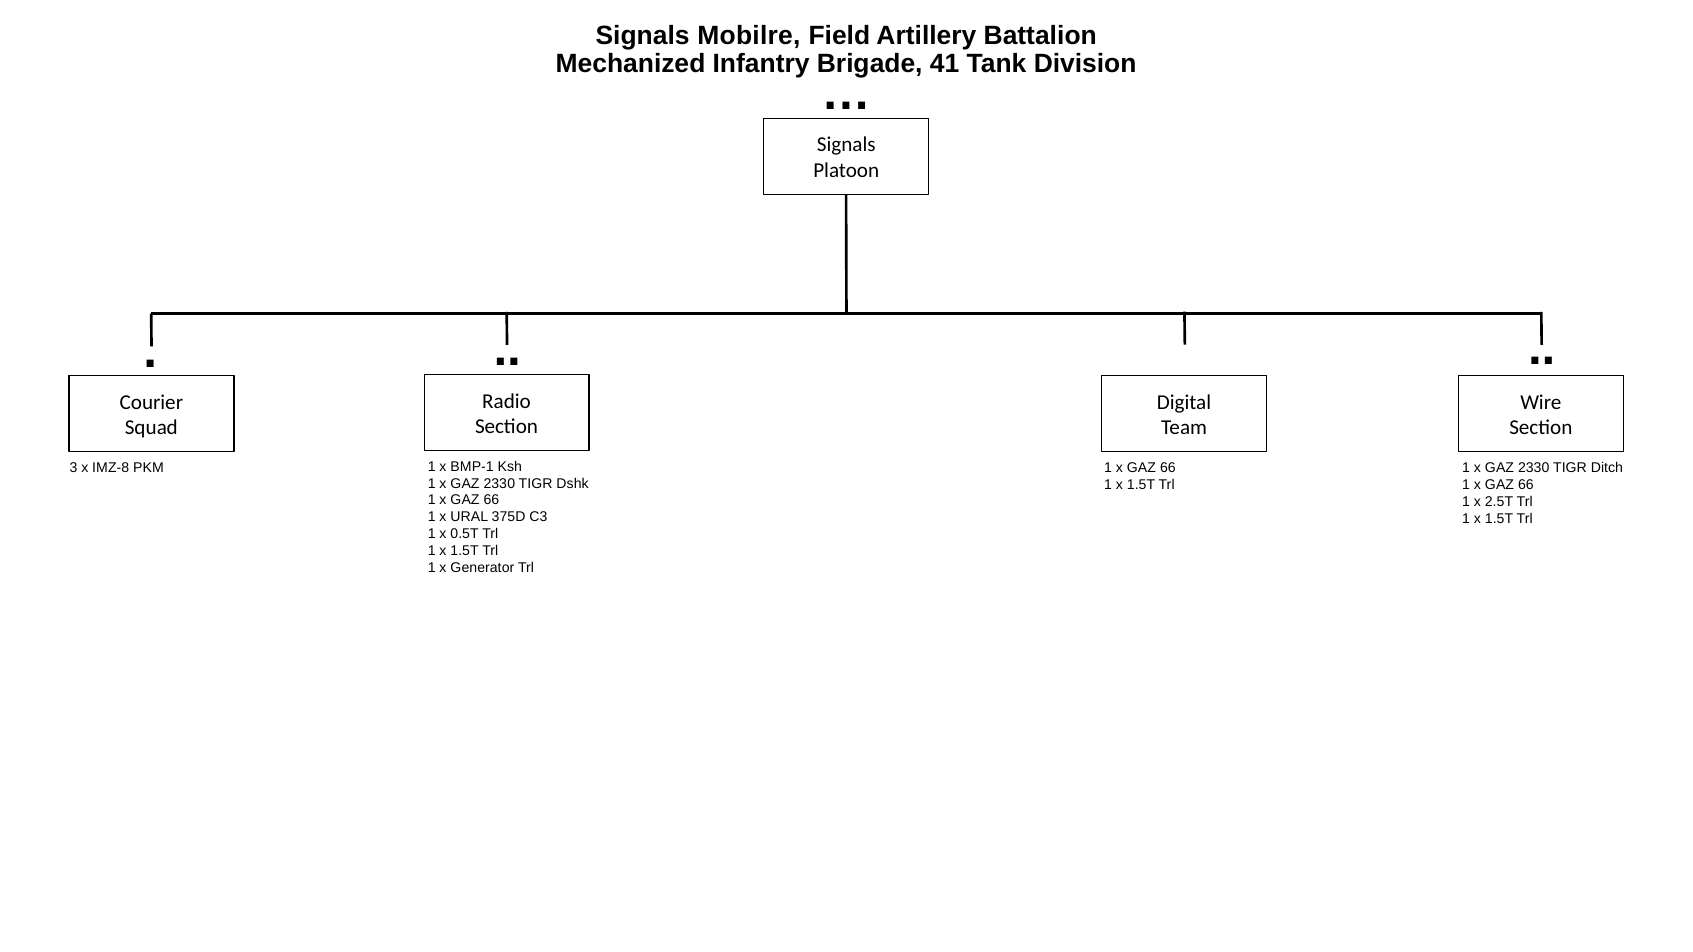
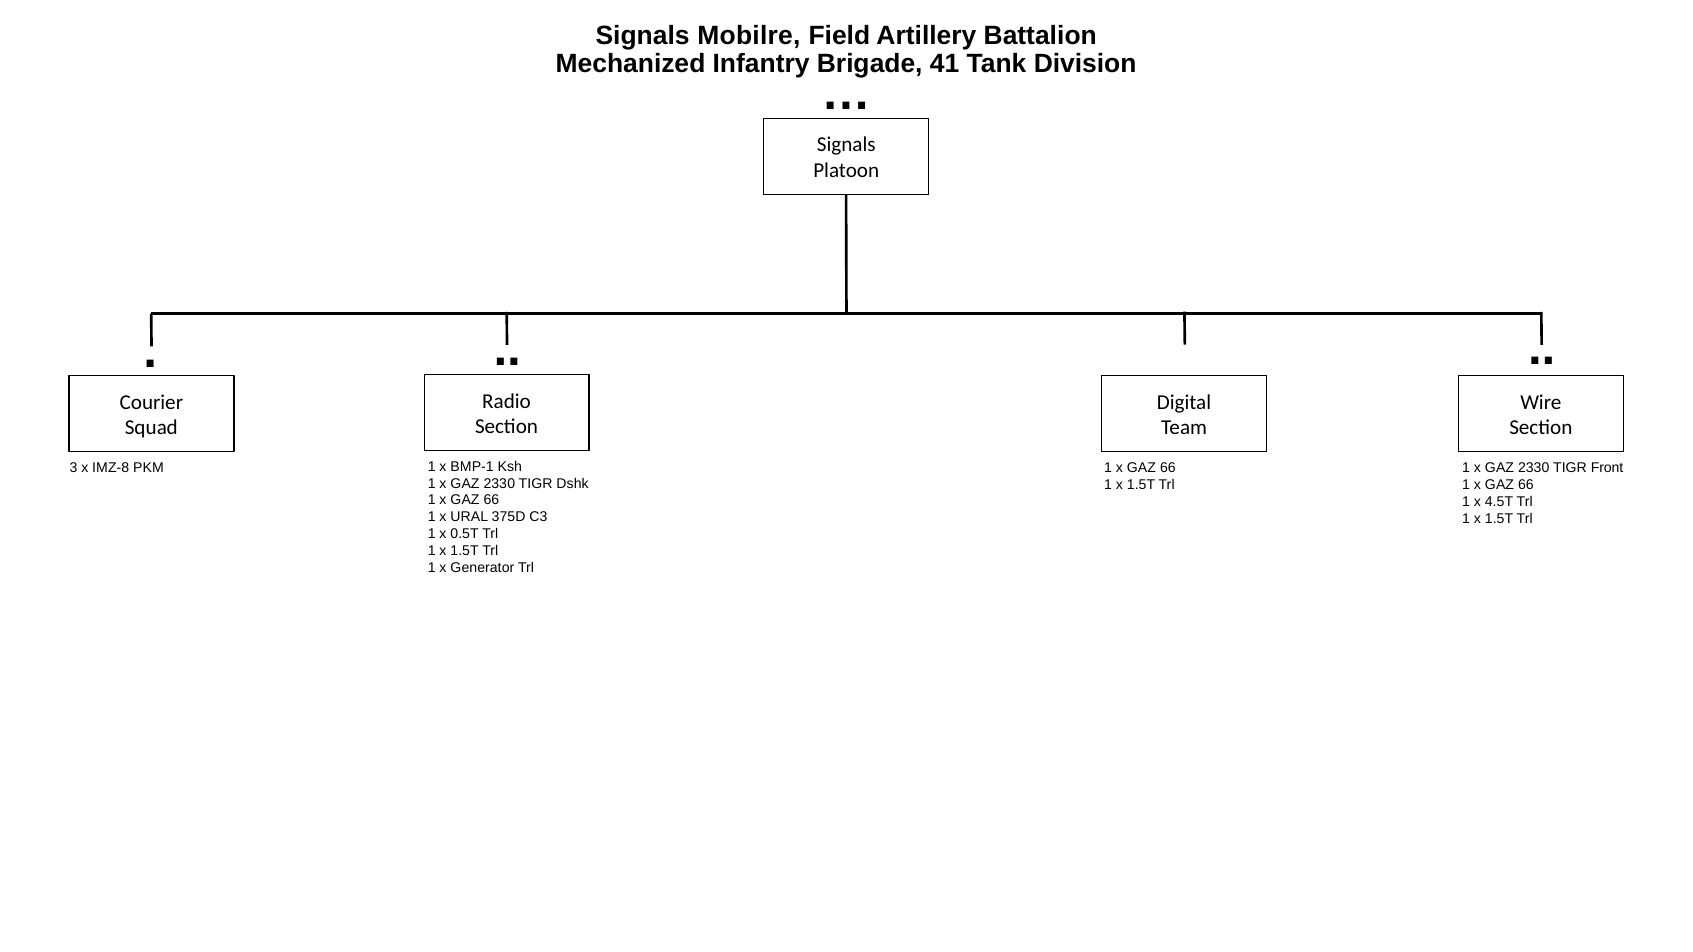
Ditch: Ditch -> Front (1607, 468)
2.5T: 2.5T -> 4.5T (1499, 502)
